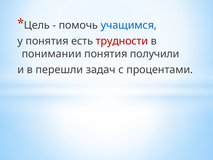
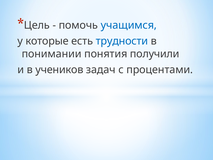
у понятия: понятия -> которые (47, 41)
трудности colour: red -> blue (122, 41)
перешли: перешли -> учеников (59, 70)
